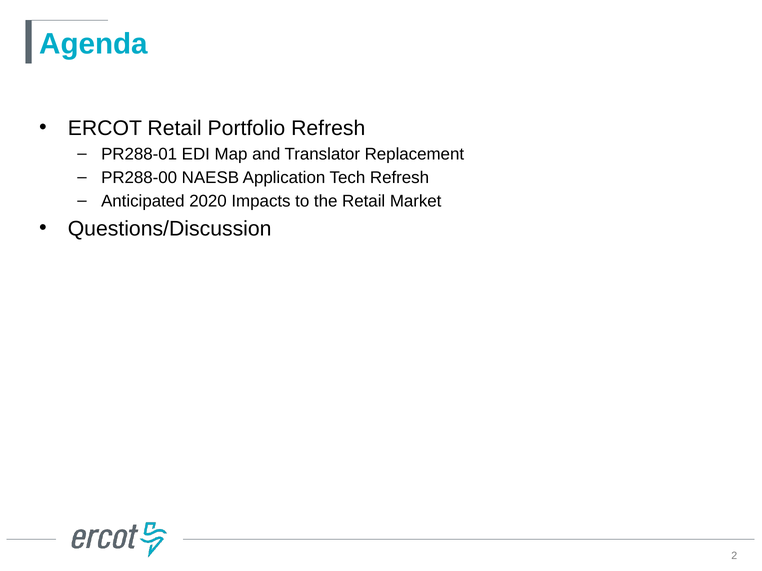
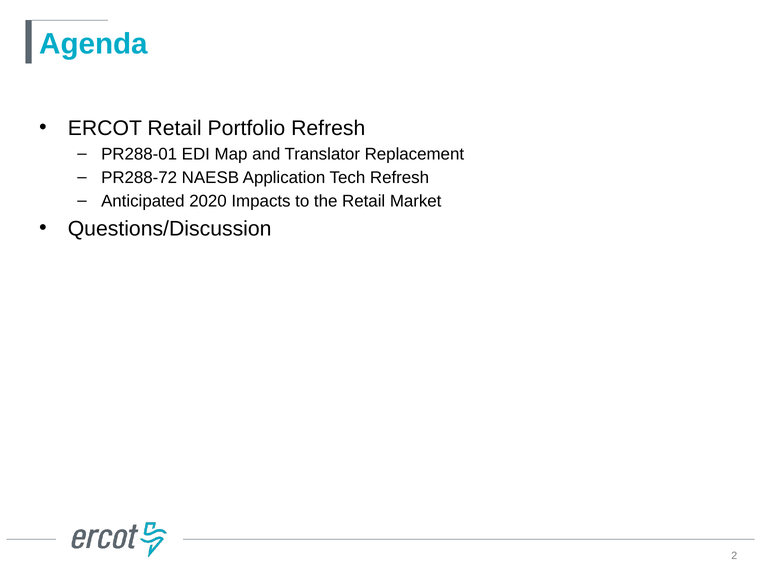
PR288-00: PR288-00 -> PR288-72 (139, 178)
